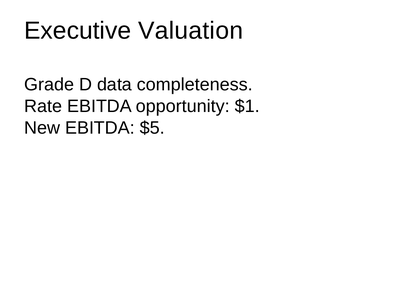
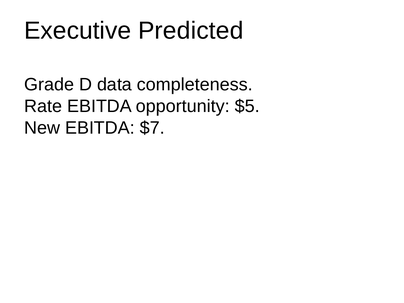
Valuation: Valuation -> Predicted (191, 31)
$1: $1 -> $5 (247, 106)
$5: $5 -> $7 (152, 128)
